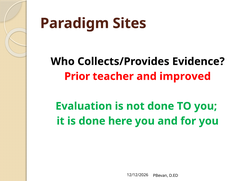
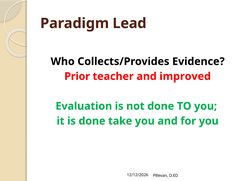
Sites: Sites -> Lead (129, 23)
here: here -> take (120, 121)
